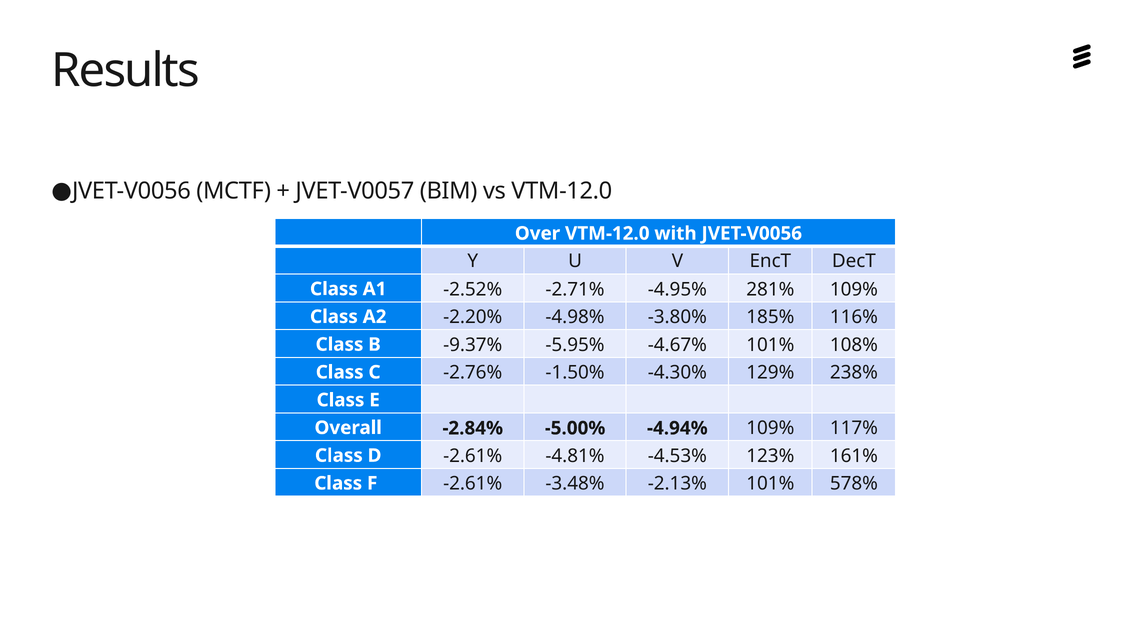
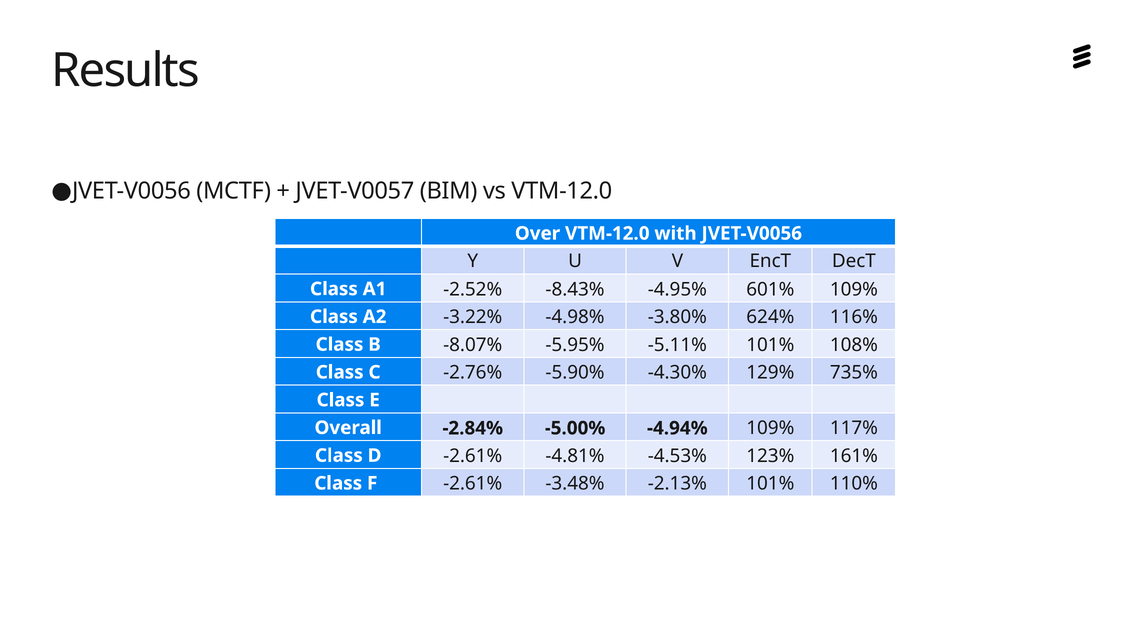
-2.71%: -2.71% -> -8.43% (575, 290)
281%: 281% -> 601% (770, 290)
-2.20%: -2.20% -> -3.22% (473, 317)
185%: 185% -> 624% (770, 317)
-9.37%: -9.37% -> -8.07% (473, 345)
-4.67%: -4.67% -> -5.11% (677, 345)
-1.50%: -1.50% -> -5.90% (575, 373)
238%: 238% -> 735% (854, 373)
578%: 578% -> 110% (854, 484)
